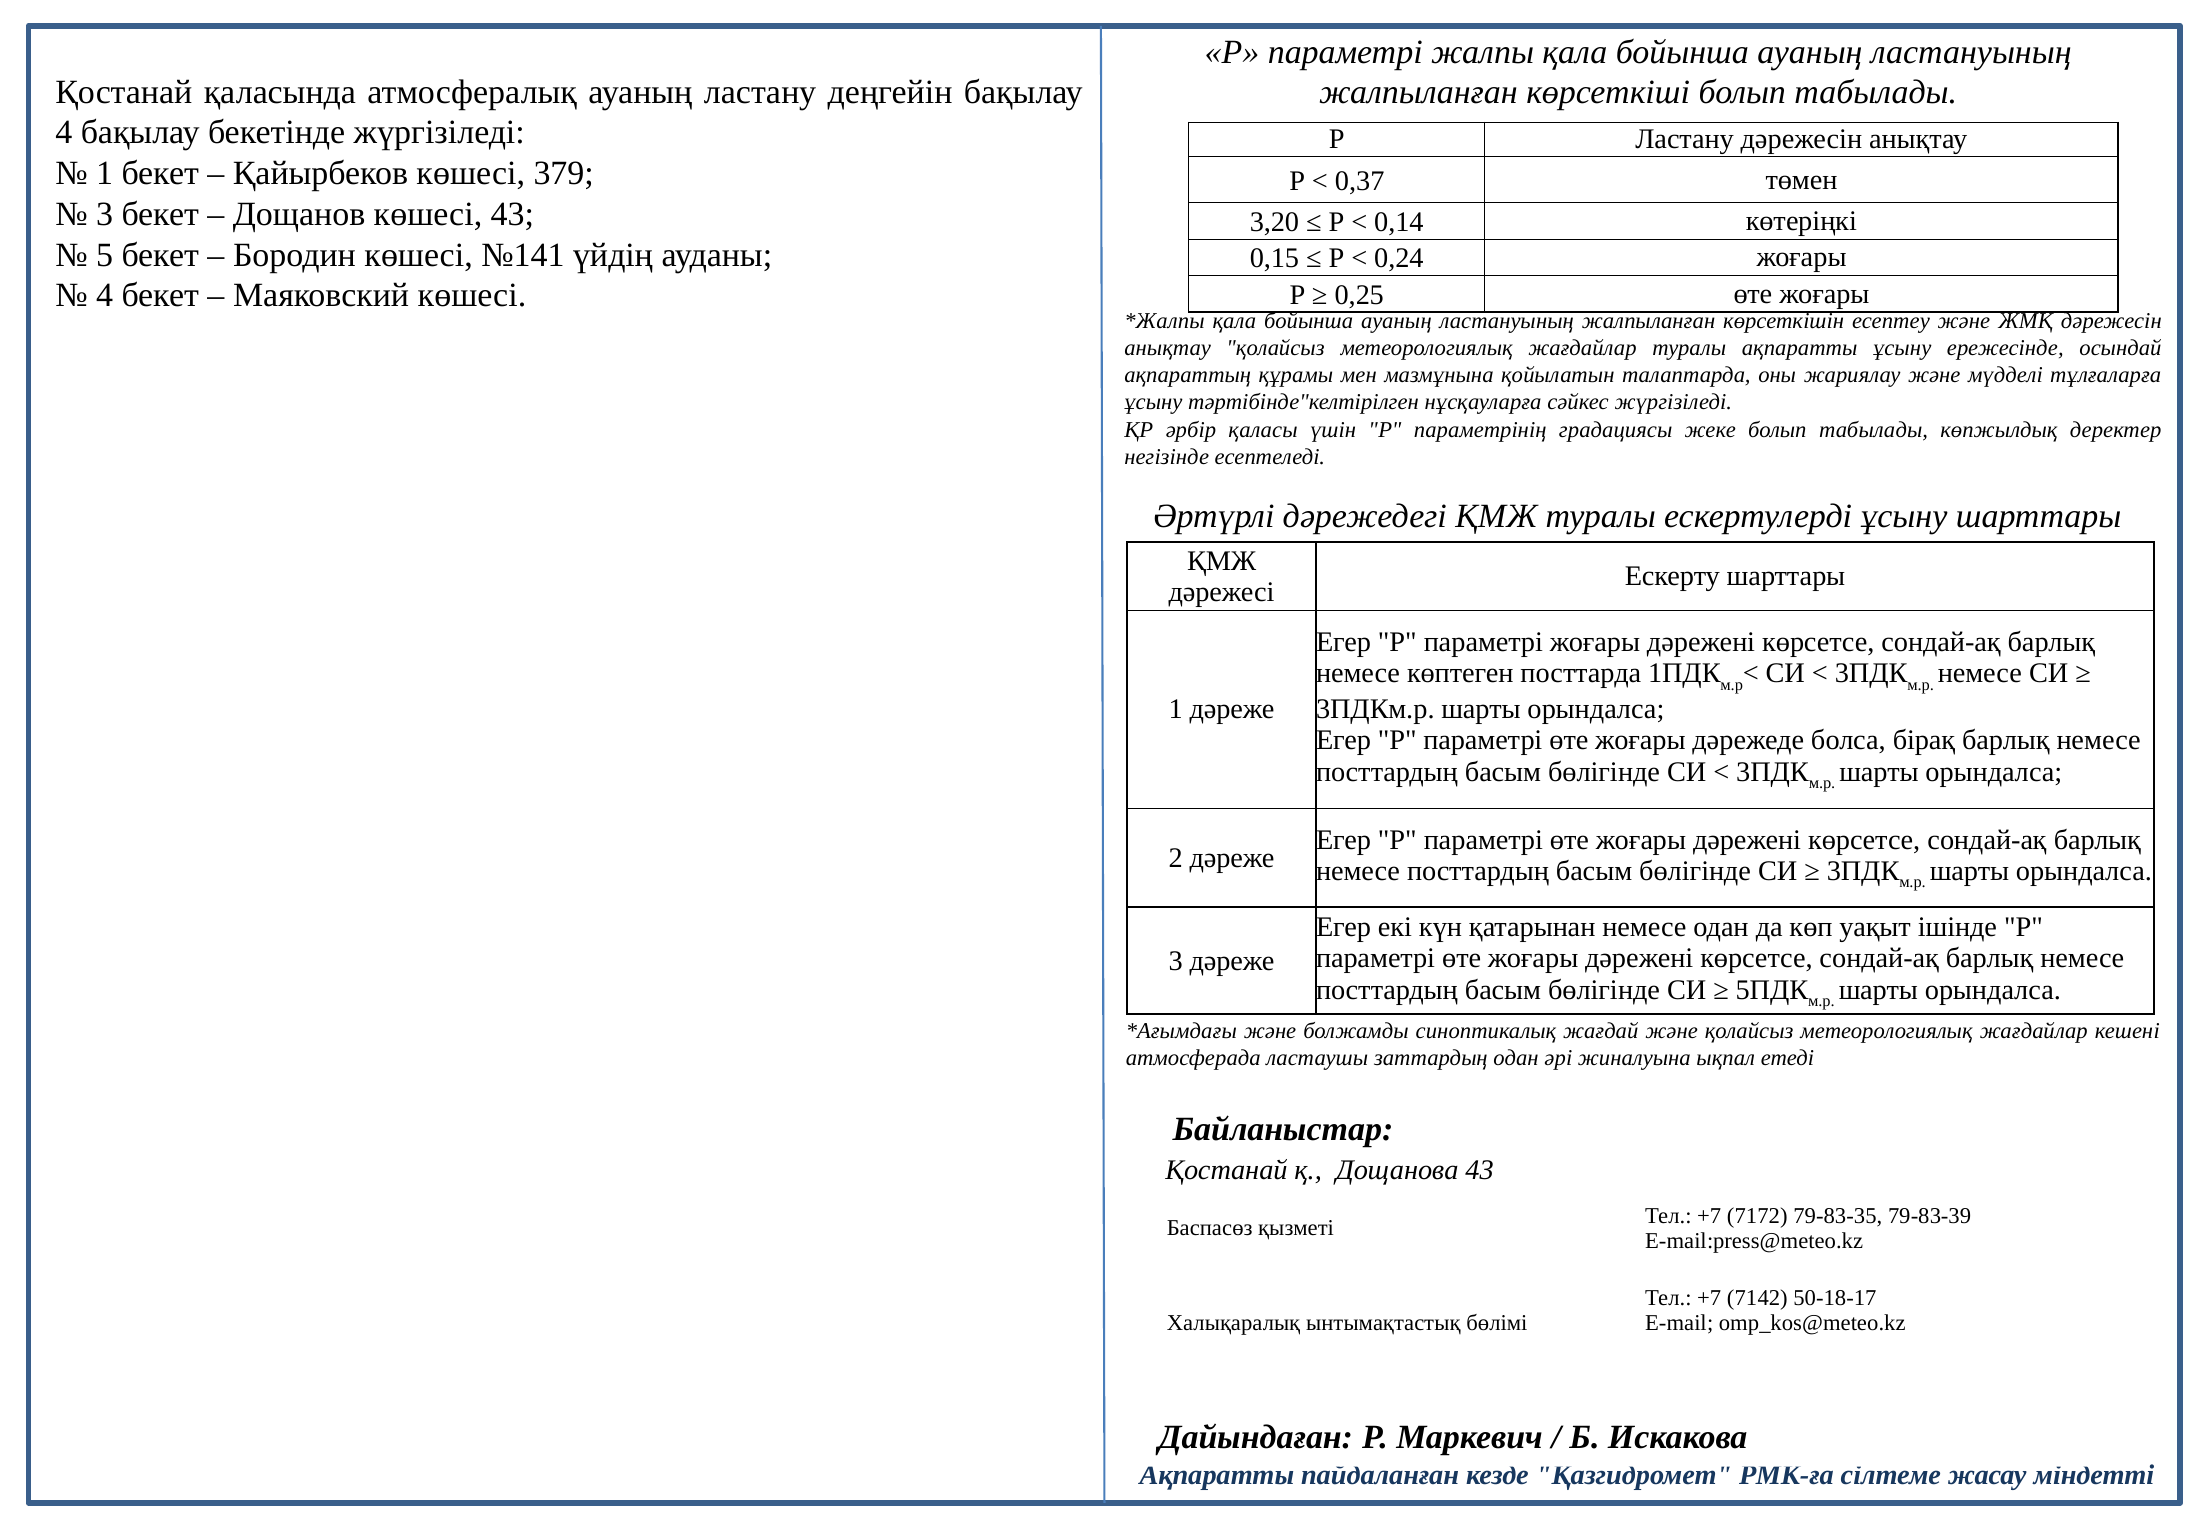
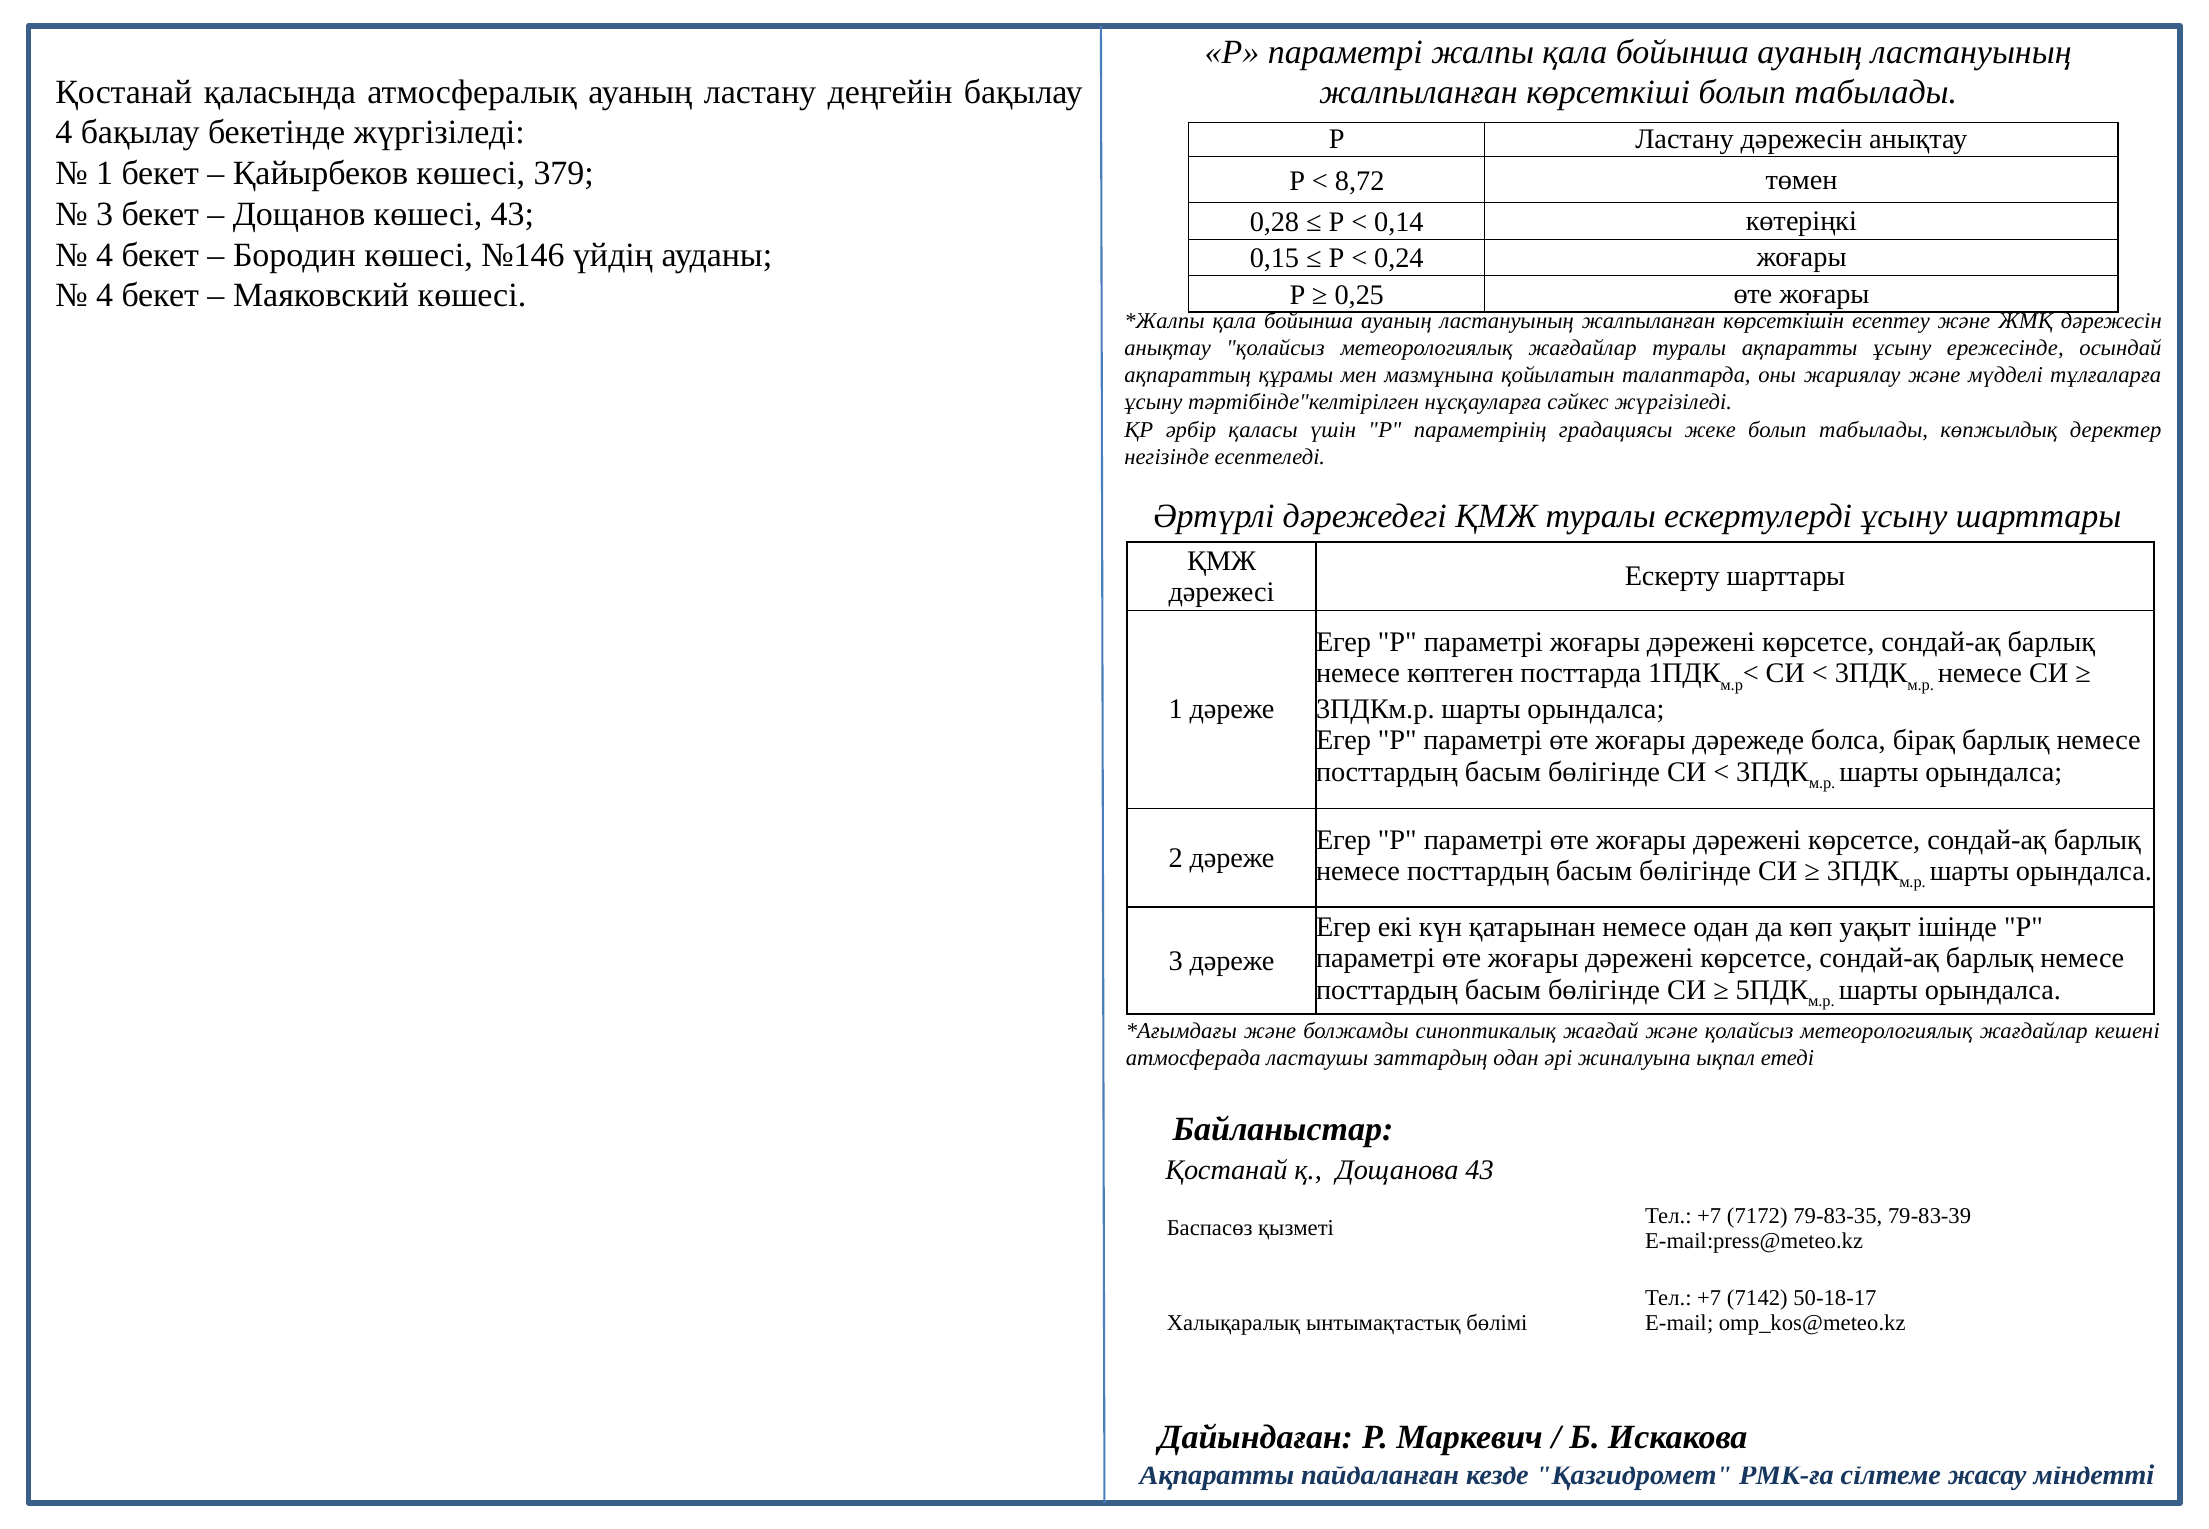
0,37: 0,37 -> 8,72 (1360, 181)
3,20: 3,20 -> 0,28 (1274, 222)
5: 5 -> 4 (105, 255)
№141: №141 -> №146 (523, 255)
